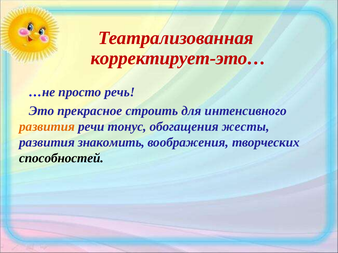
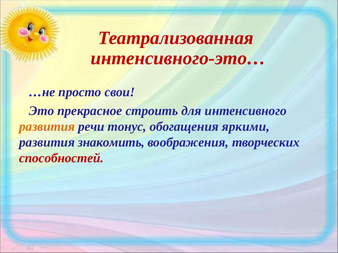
корректирует-это…: корректирует-это… -> интенсивного-это… (178, 58)
речь: речь -> свои (120, 92)
жесты: жесты -> яркими (246, 127)
способностей colour: black -> red (61, 158)
